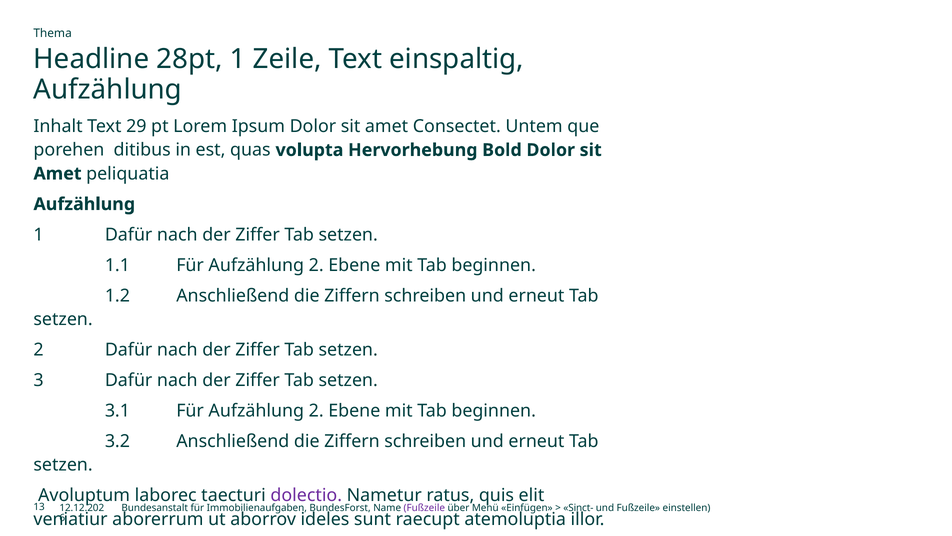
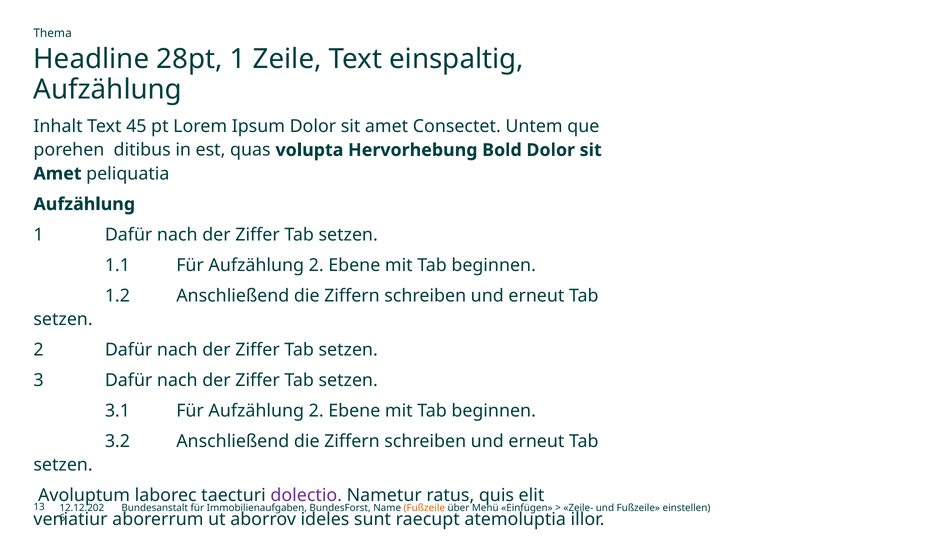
29: 29 -> 45 (136, 126)
Fußzeile colour: purple -> orange (424, 508)
Sinct-: Sinct- -> Zeile- (578, 508)
